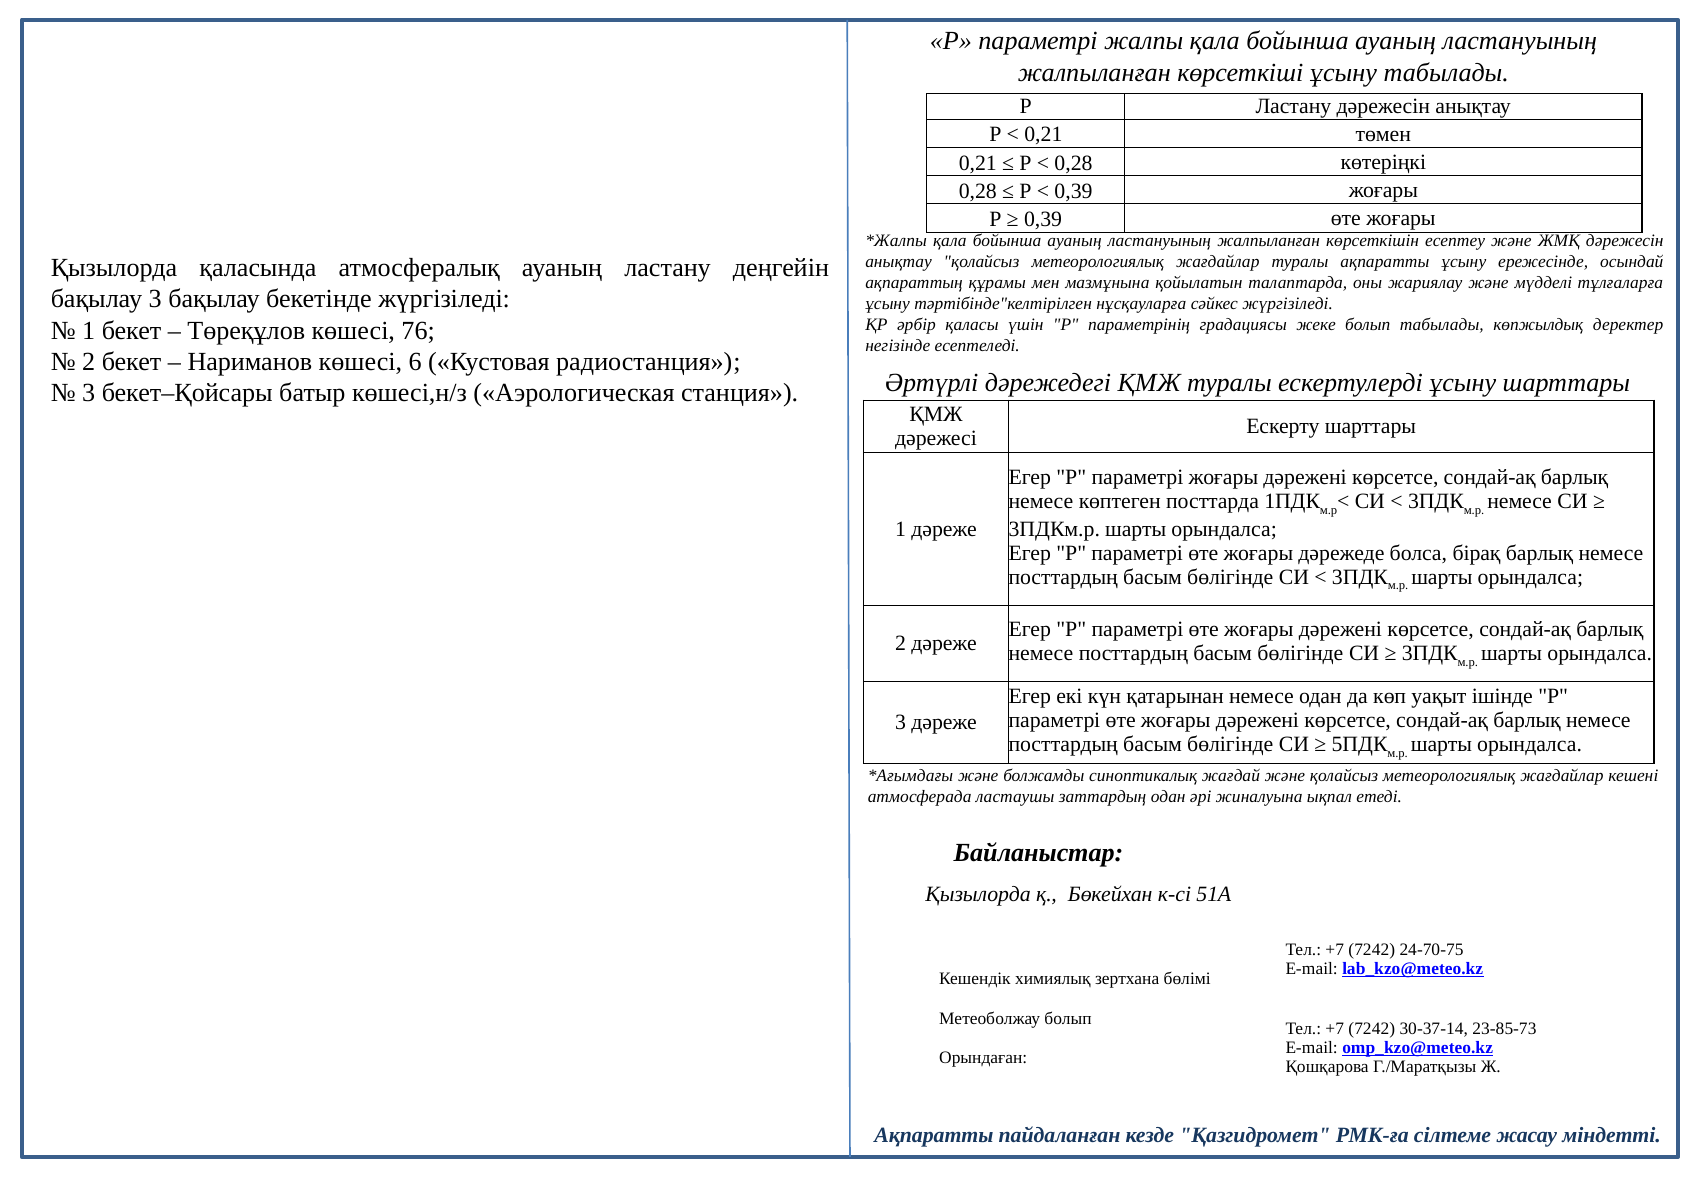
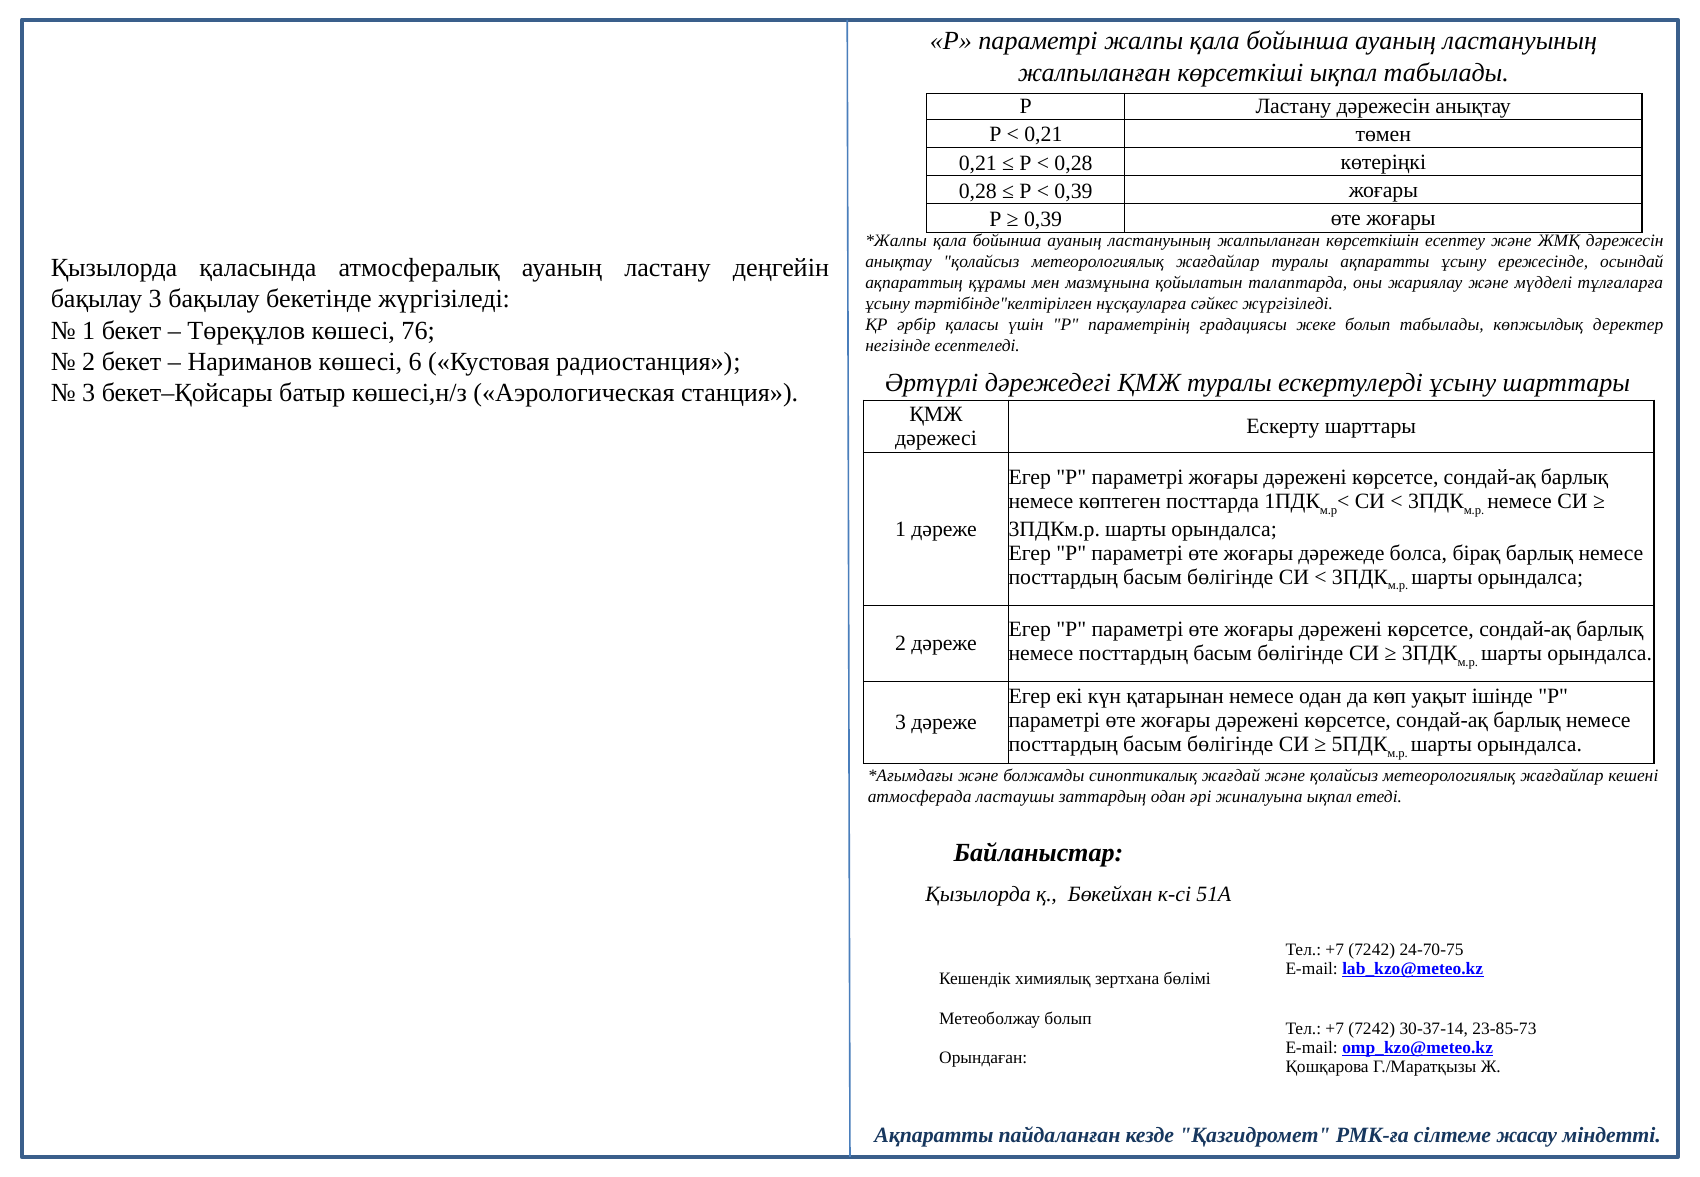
көрсеткіші ұсыну: ұсыну -> ықпал (1344, 72)
